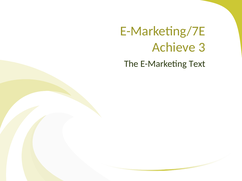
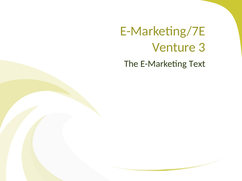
Achieve: Achieve -> Venture (174, 47)
